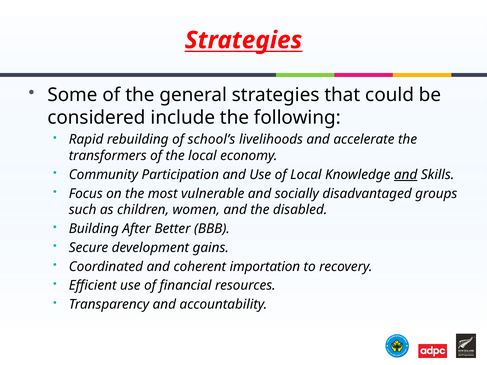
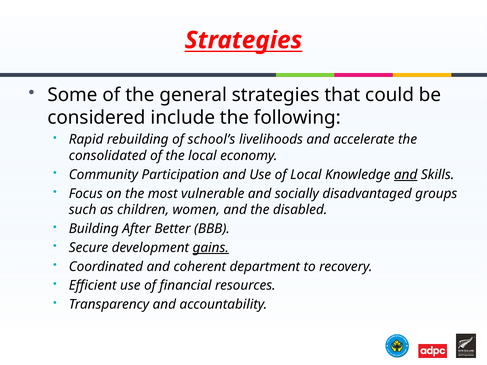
transformers: transformers -> consolidated (108, 156)
gains underline: none -> present (211, 248)
importation: importation -> department (265, 267)
